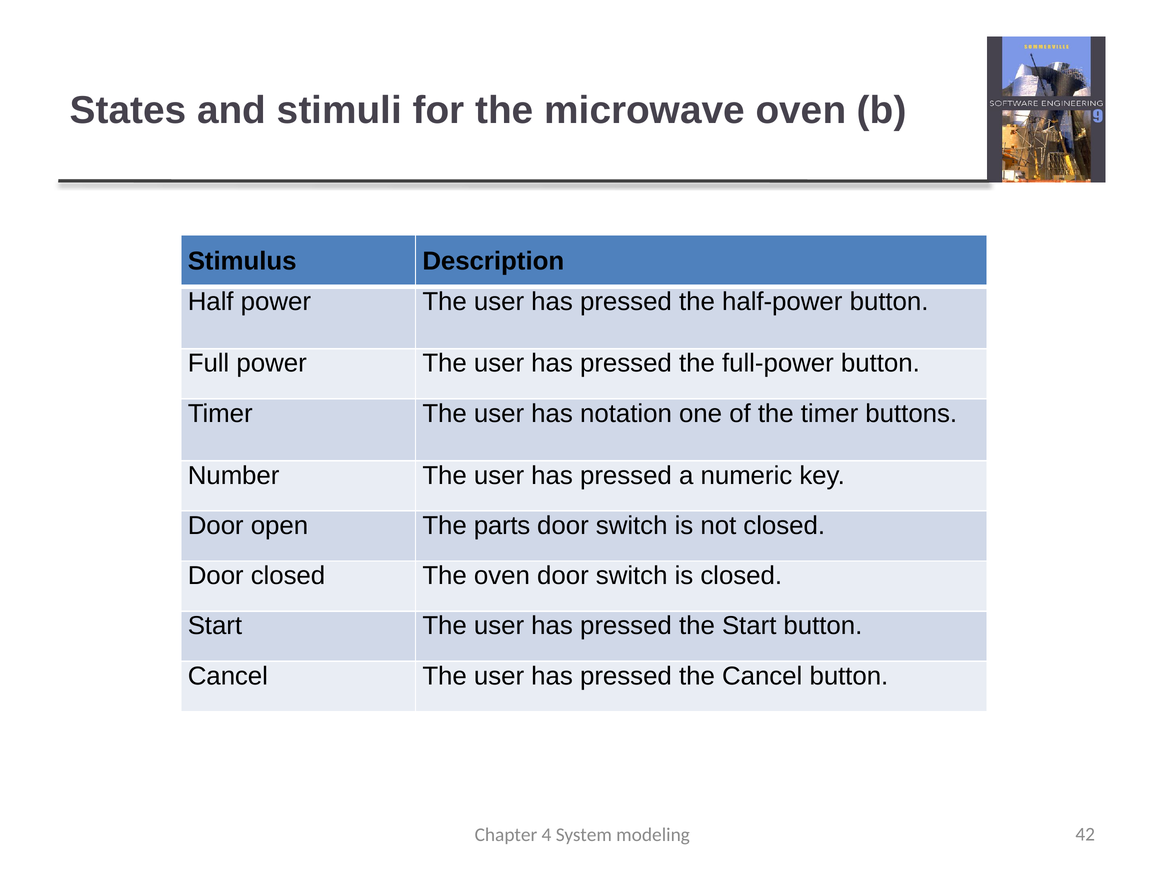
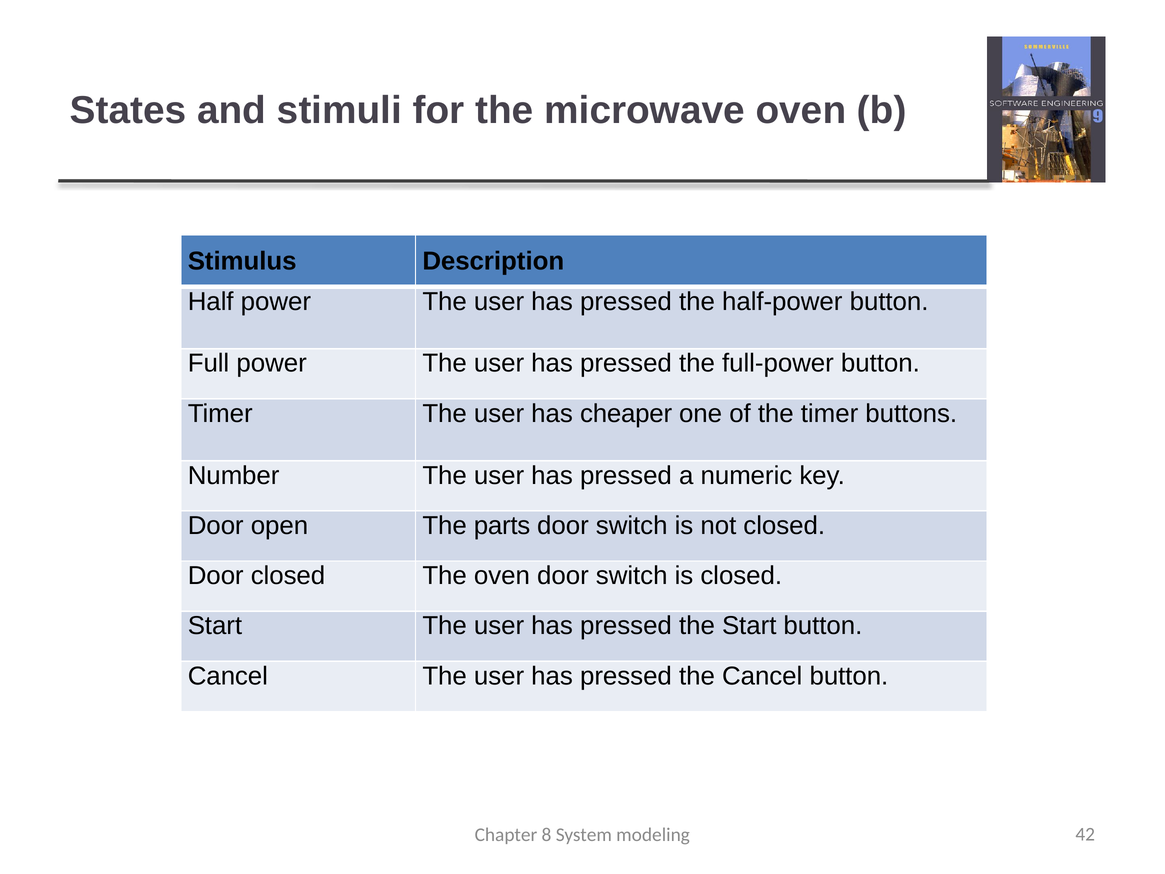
notation: notation -> cheaper (626, 413)
4: 4 -> 8 (547, 834)
